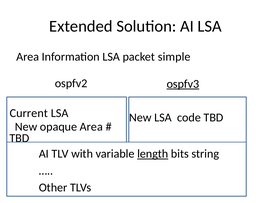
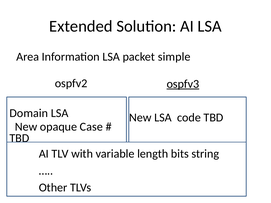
Current: Current -> Domain (29, 113)
opaque Area: Area -> Case (91, 127)
length underline: present -> none (153, 154)
